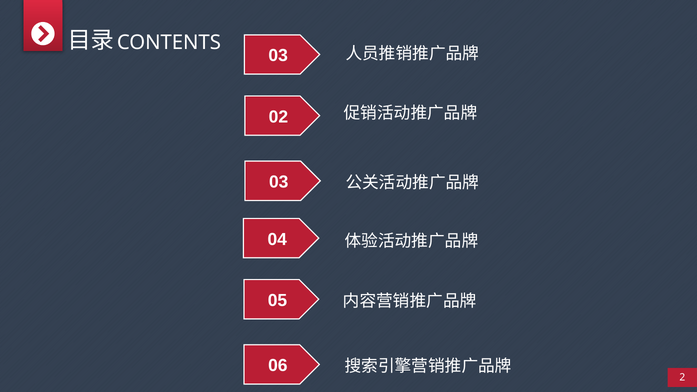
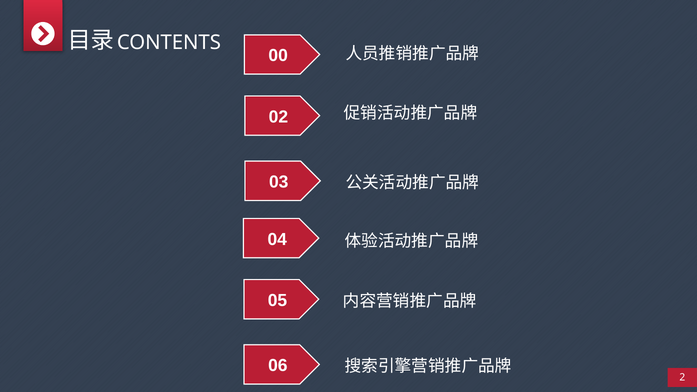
CONTENTS 03: 03 -> 00 (278, 56)
